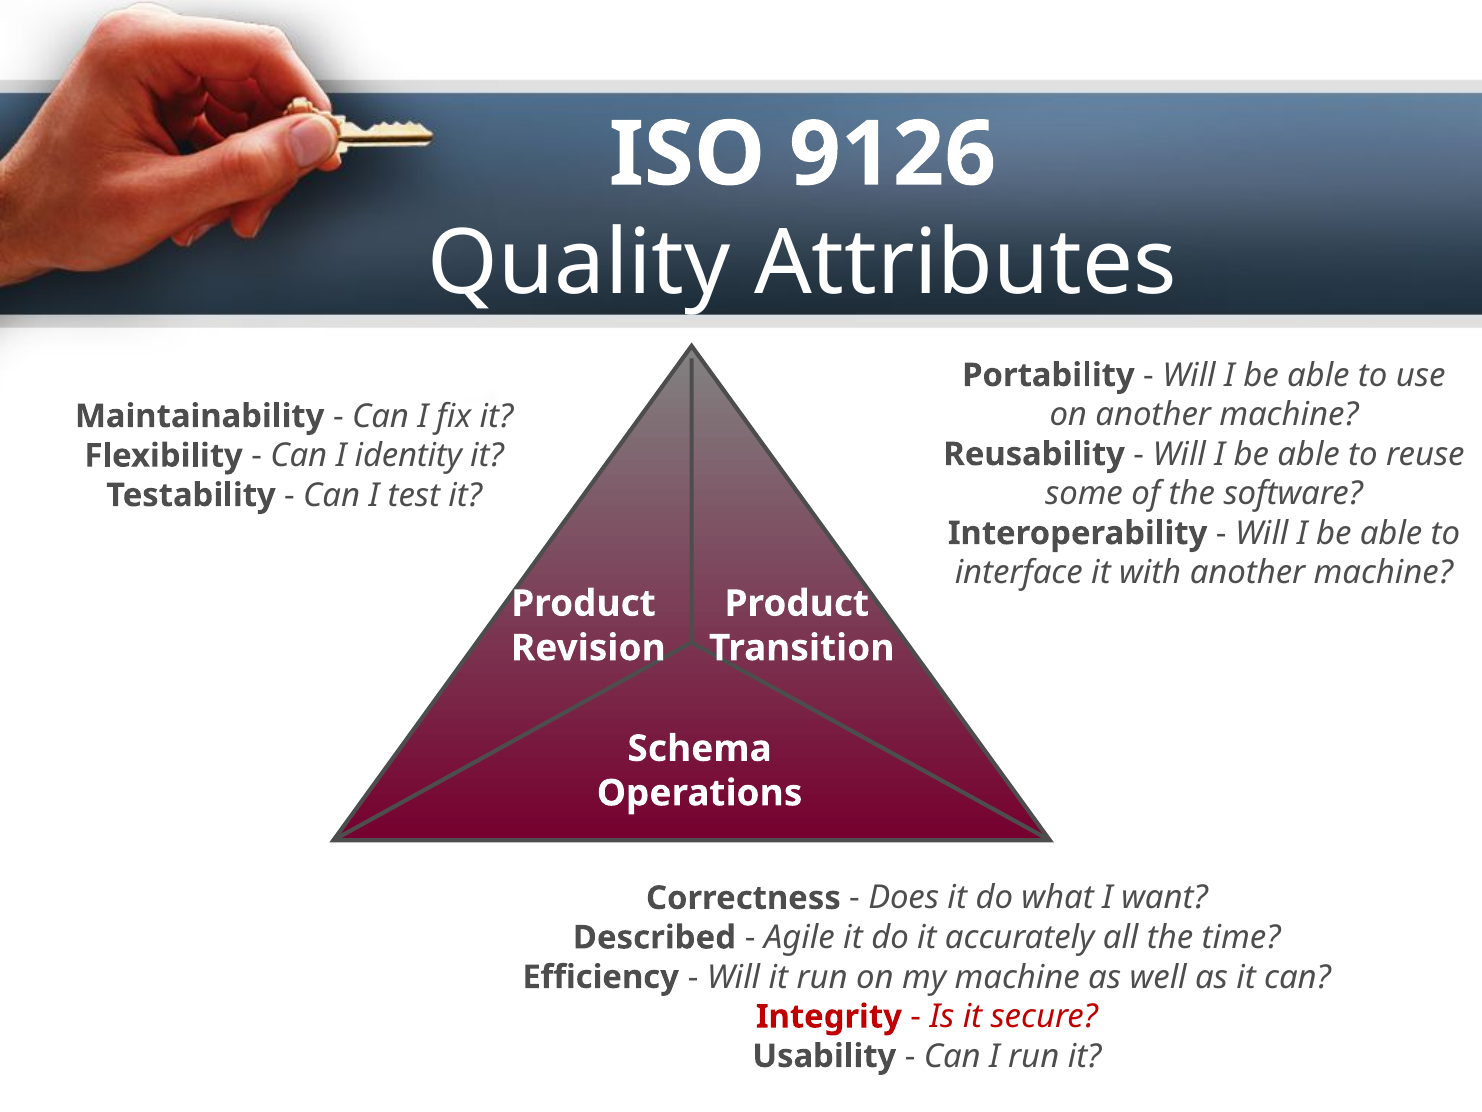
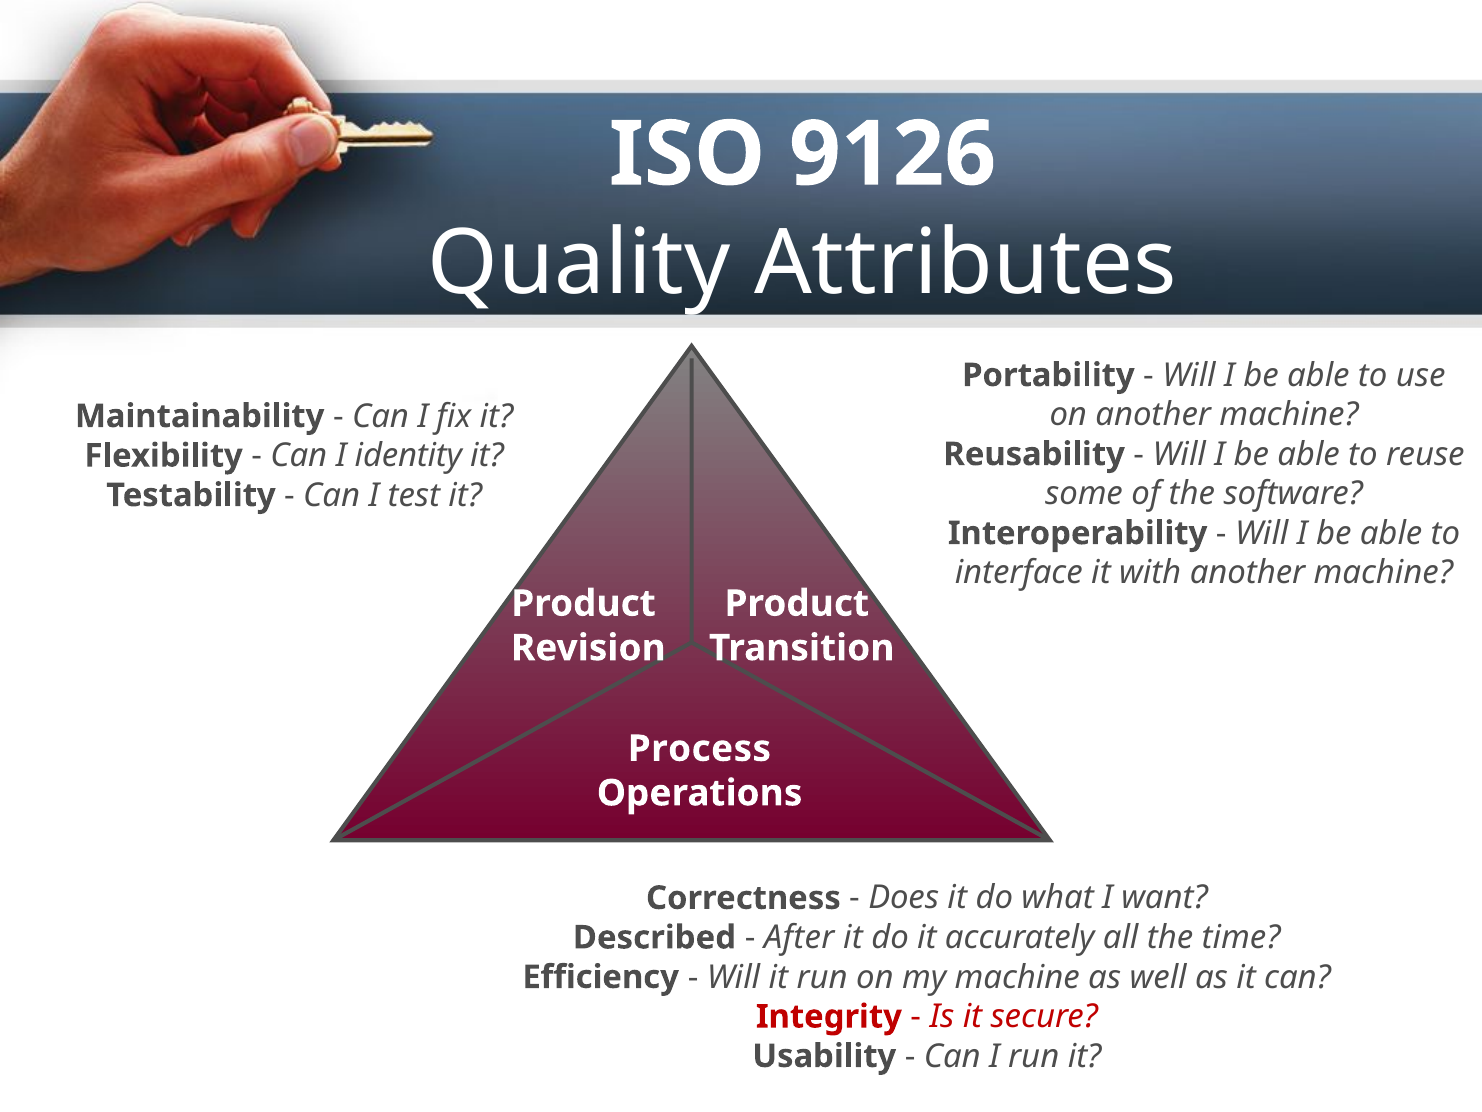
Schema: Schema -> Process (699, 748)
Agile: Agile -> After (799, 937)
